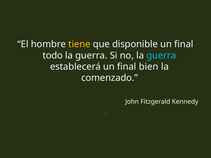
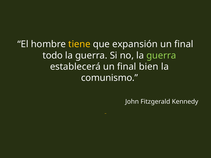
disponible: disponible -> expansión (135, 44)
guerra colour: light blue -> light green (161, 56)
comenzado: comenzado -> comunismo (109, 78)
